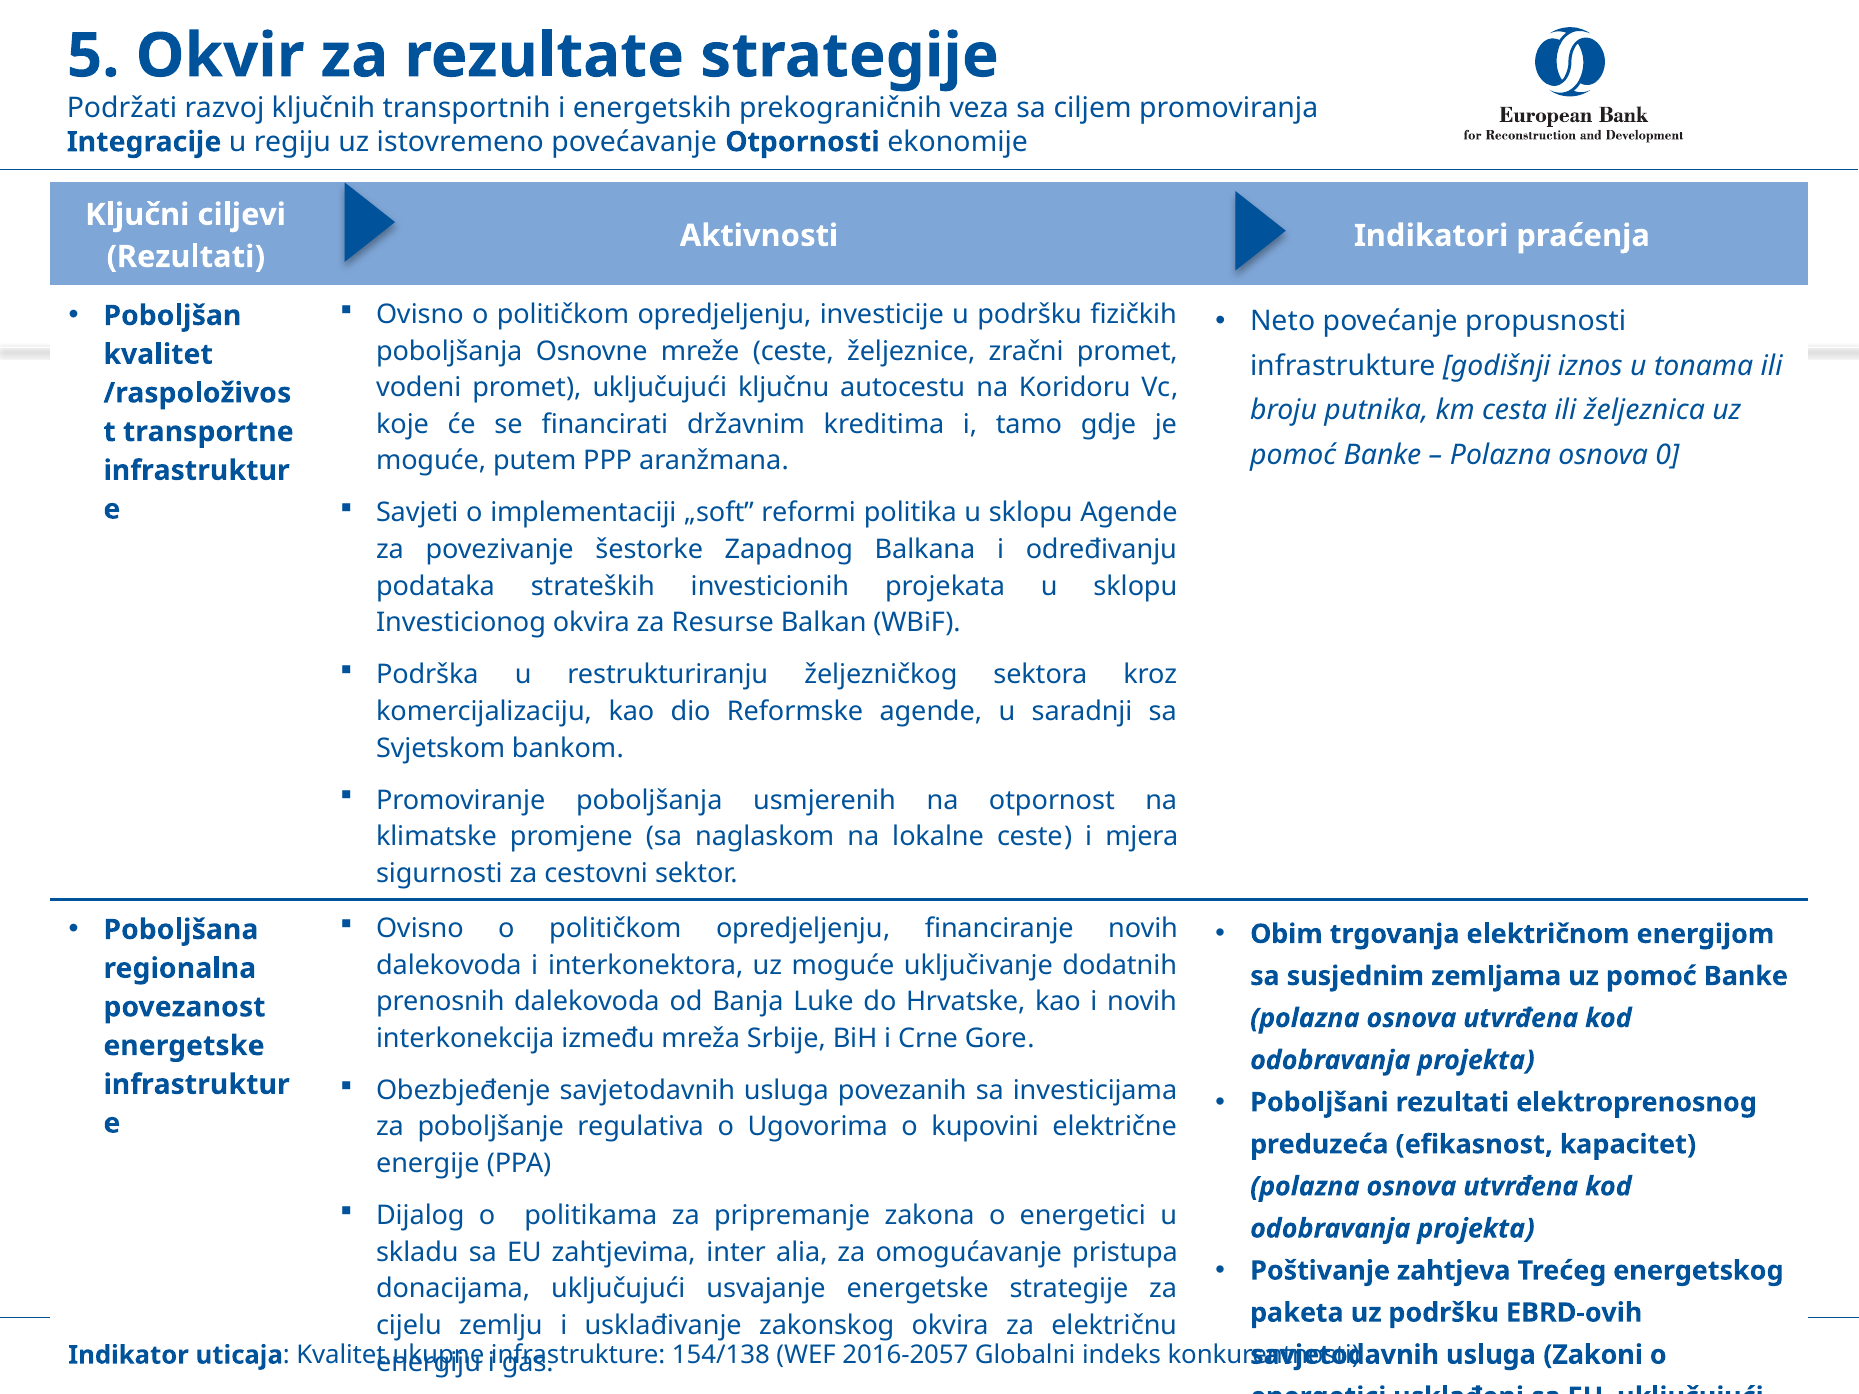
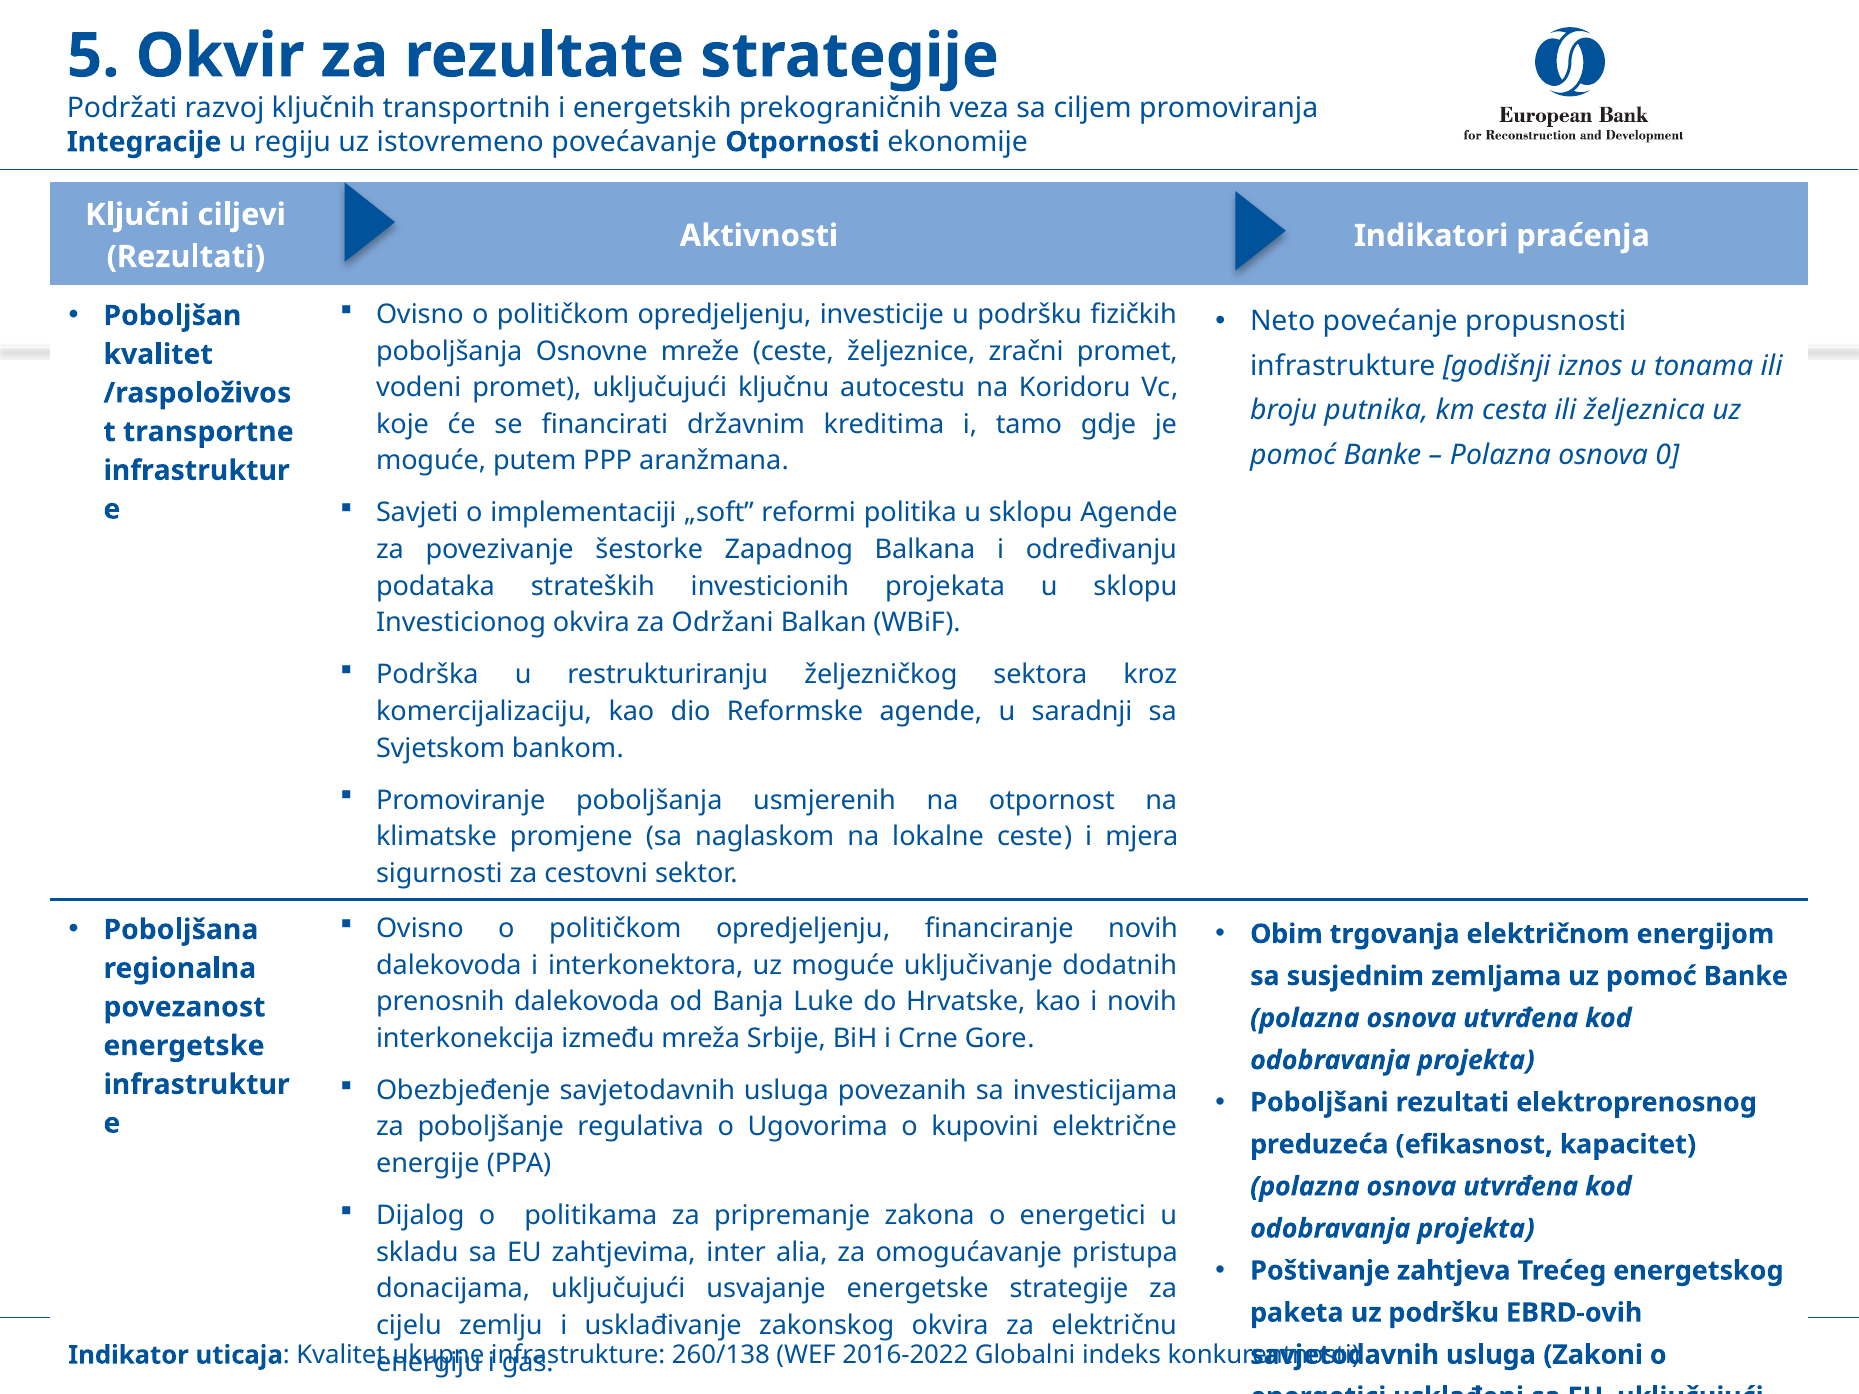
Resurse: Resurse -> Održani (723, 623)
154/138: 154/138 -> 260/138 (721, 1355)
2016-2057: 2016-2057 -> 2016-2022 (905, 1355)
